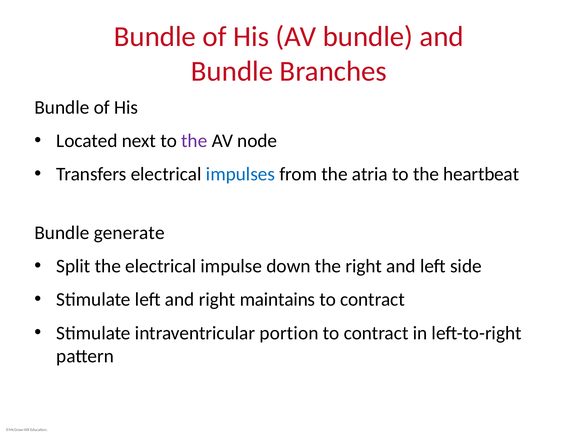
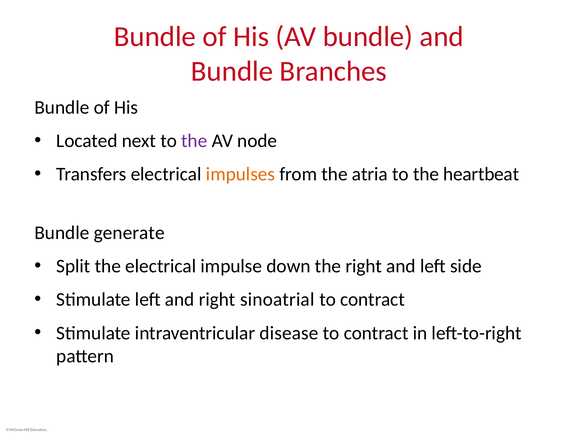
impulses colour: blue -> orange (240, 174)
maintains: maintains -> sinoatrial (277, 299)
portion: portion -> disease (289, 333)
